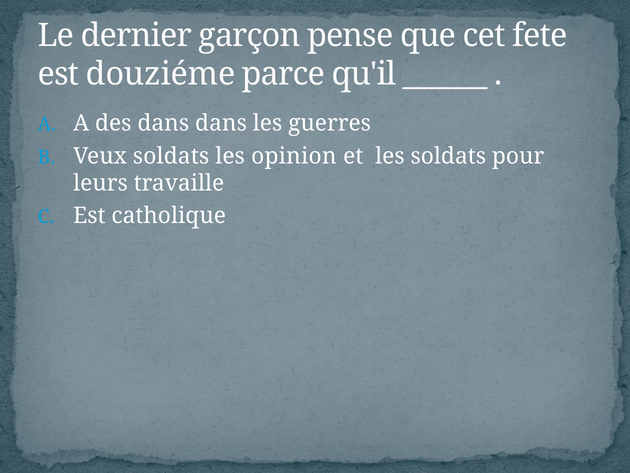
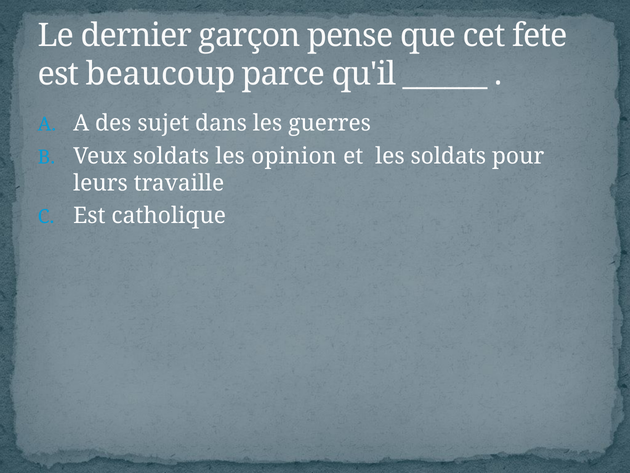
douziéme: douziéme -> beaucoup (161, 74)
des dans: dans -> sujet (163, 123)
